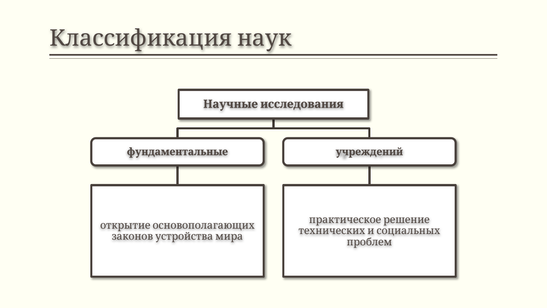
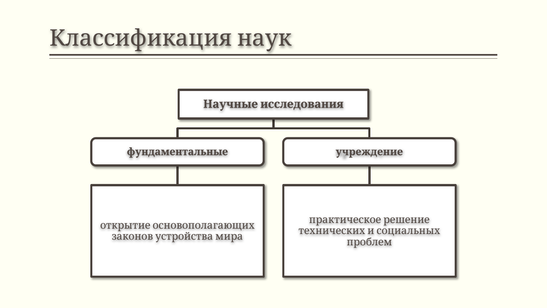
учреждений: учреждений -> учреждение (369, 152)
